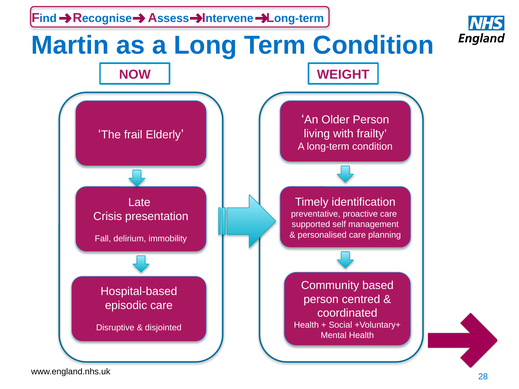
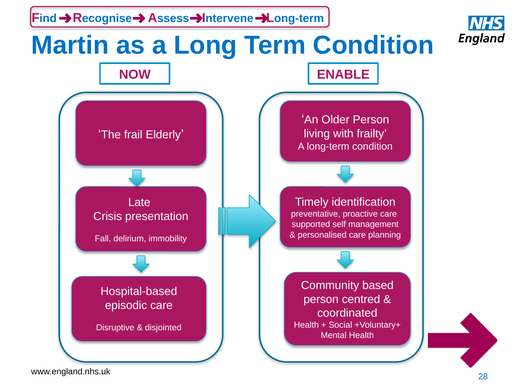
WEIGHT: WEIGHT -> ENABLE (343, 75)
